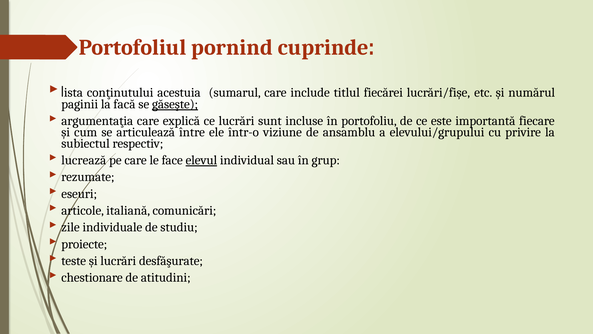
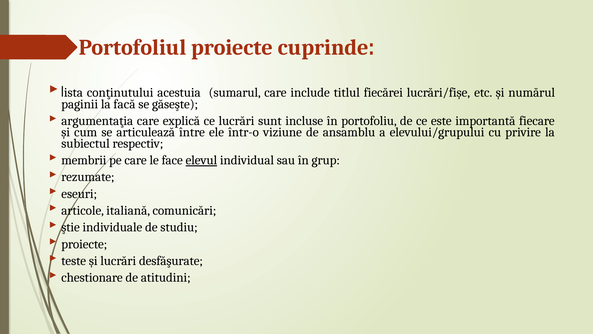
Portofoliul pornind: pornind -> proiecte (232, 47)
găseşte underline: present -> none (175, 104)
lucrează: lucrează -> membrii (84, 160)
zile: zile -> ştie (71, 227)
